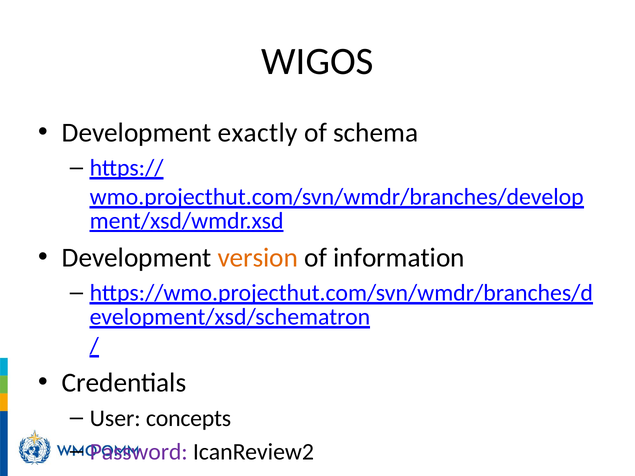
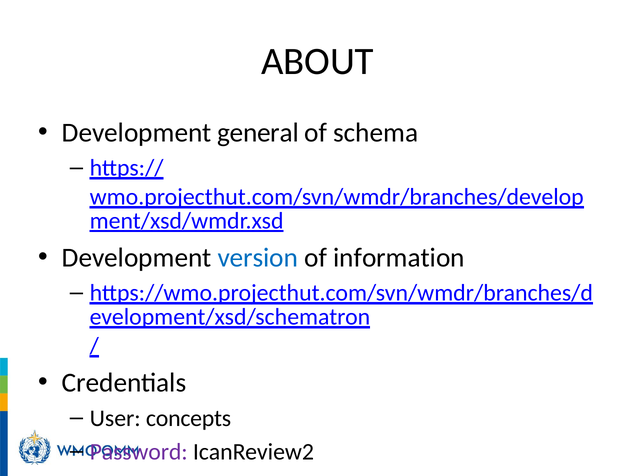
WIGOS: WIGOS -> ABOUT (317, 61)
exactly: exactly -> general (258, 133)
version colour: orange -> blue (258, 258)
